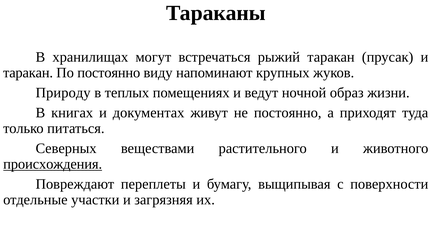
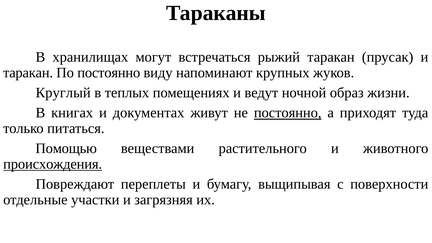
Природу: Природу -> Круглый (63, 93)
постоянно underline: none -> present (288, 113)
Северных: Северных -> Помощью (66, 149)
